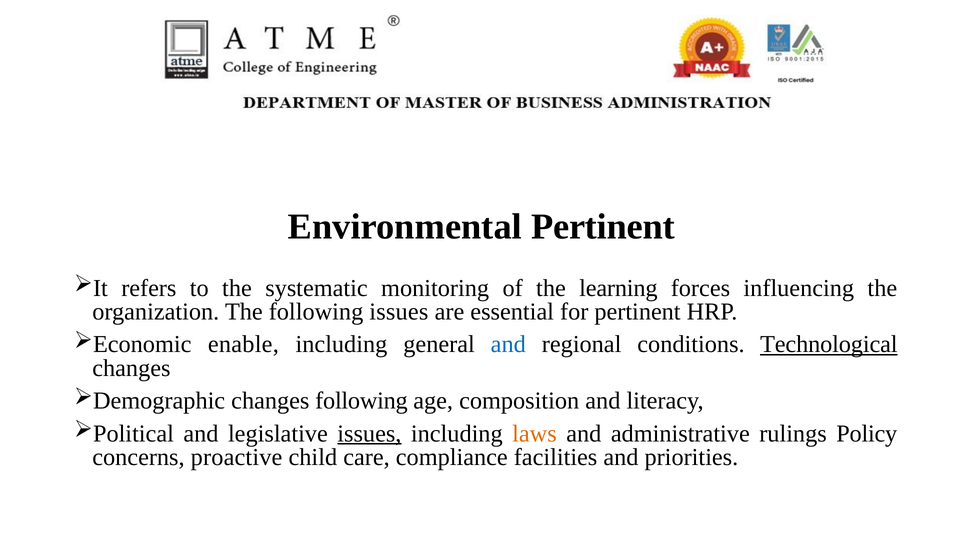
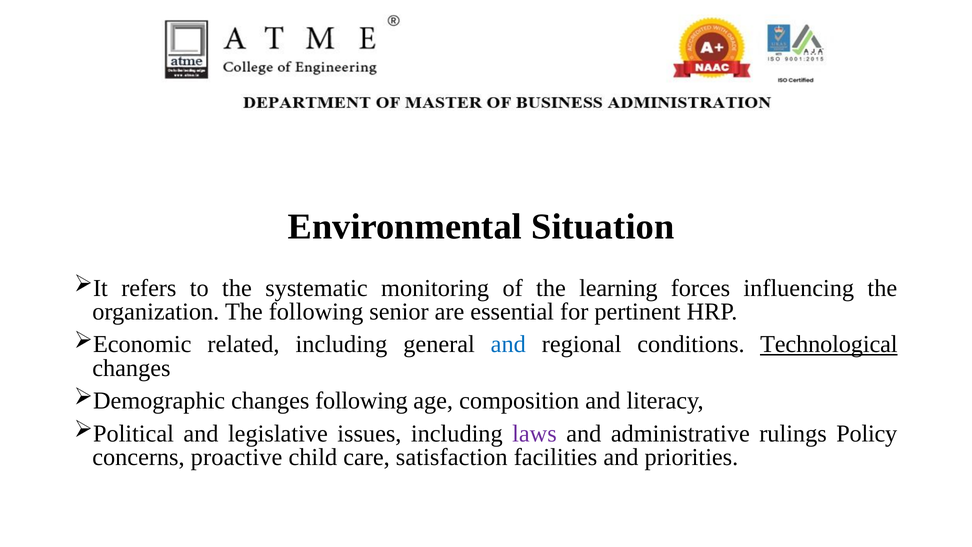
Environmental Pertinent: Pertinent -> Situation (603, 227)
following issues: issues -> senior (399, 312)
enable: enable -> related (244, 344)
issues underline: present -> none (369, 433)
laws colour: orange -> purple (534, 433)
compliance: compliance -> satisfaction (452, 457)
